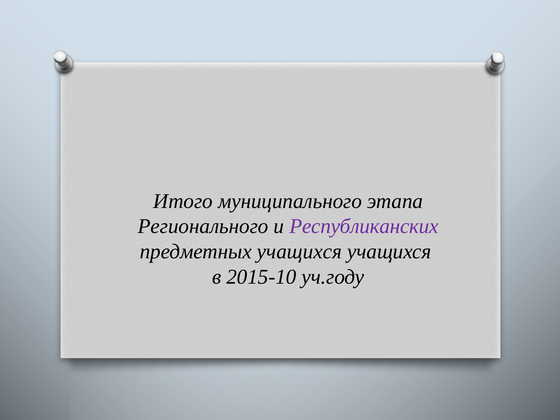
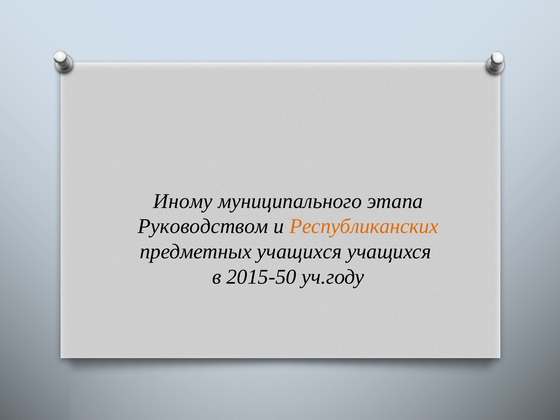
Итого: Итого -> Иному (183, 201)
Регионального: Регионального -> Руководством (203, 226)
Республиканских colour: purple -> orange (364, 226)
2015-10: 2015-10 -> 2015-50 (261, 277)
